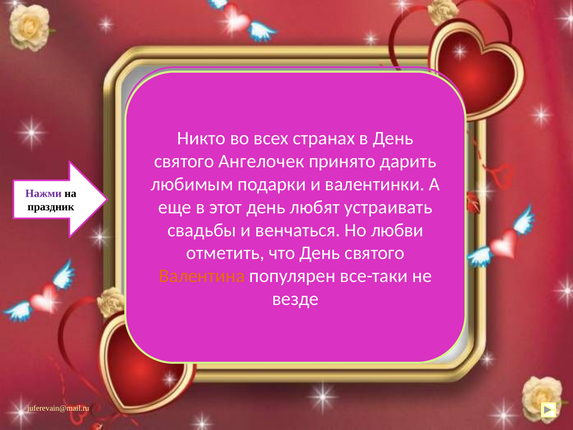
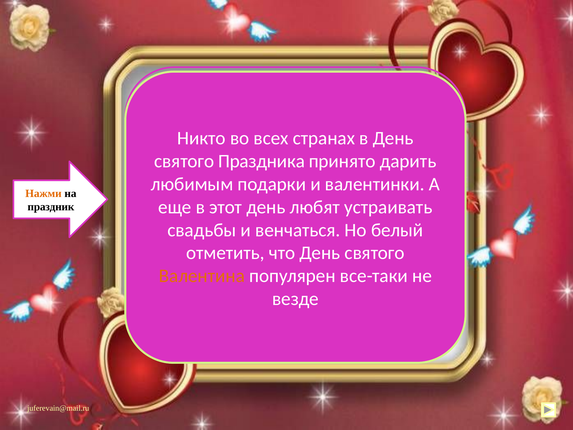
Ангелочек: Ангелочек -> Праздника (261, 161)
Нажми colour: purple -> orange (43, 193)
любви: любви -> белый (397, 230)
